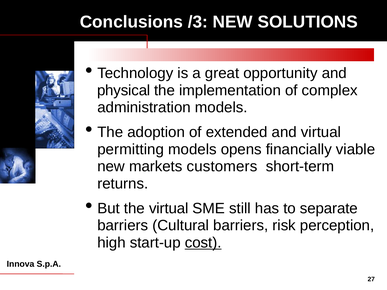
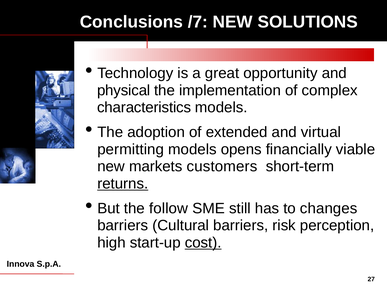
/3: /3 -> /7 (198, 22)
administration: administration -> characteristics (144, 108)
returns underline: none -> present (123, 184)
the virtual: virtual -> follow (169, 209)
separate: separate -> changes (329, 209)
